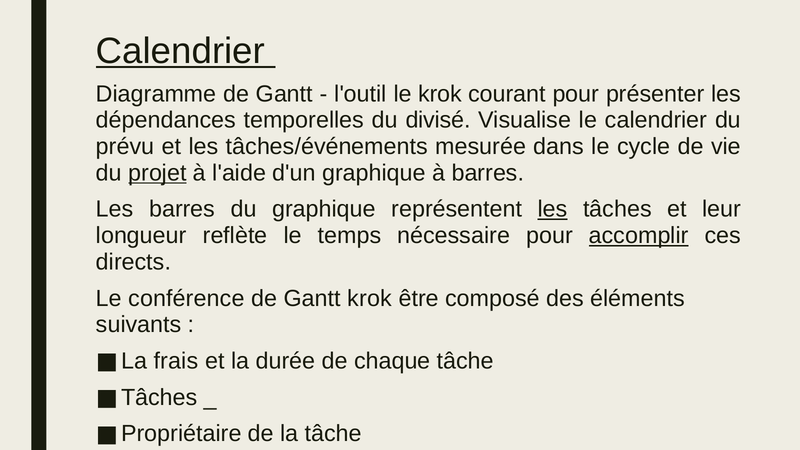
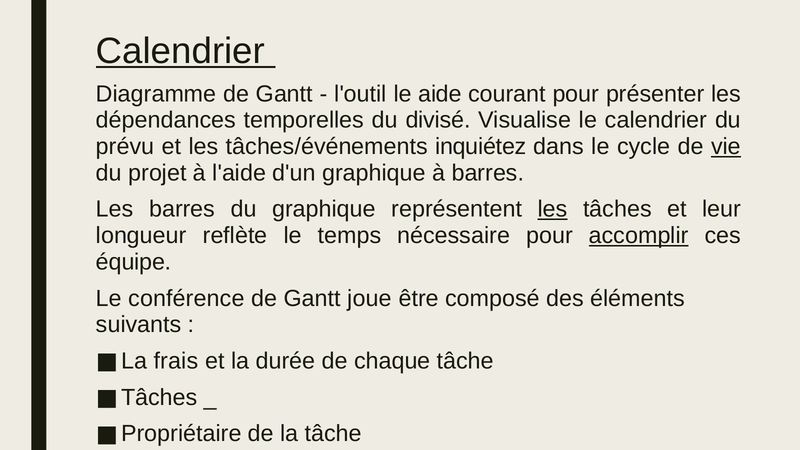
le krok: krok -> aide (440, 94)
mesurée: mesurée -> inquiétez (481, 147)
vie underline: none -> present (726, 147)
projet underline: present -> none (157, 173)
directs: directs -> équipe (134, 262)
Gantt krok: krok -> joue (370, 298)
